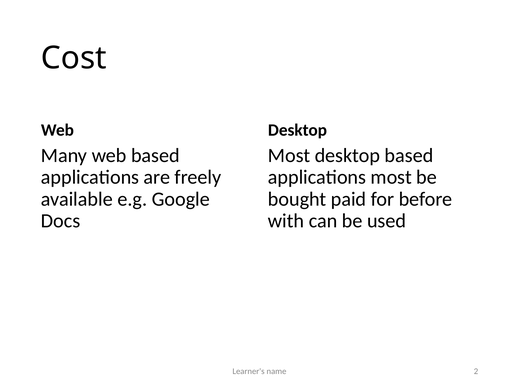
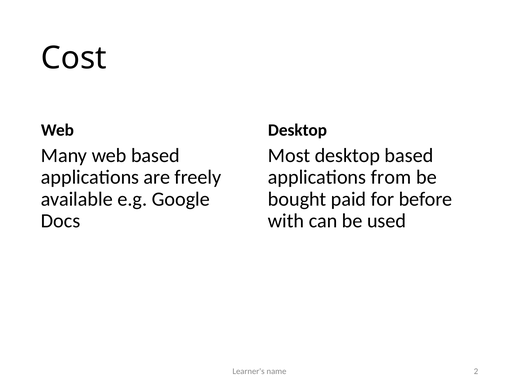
applications most: most -> from (391, 177)
